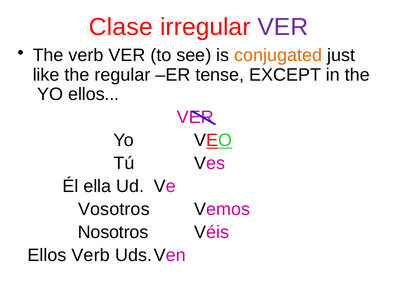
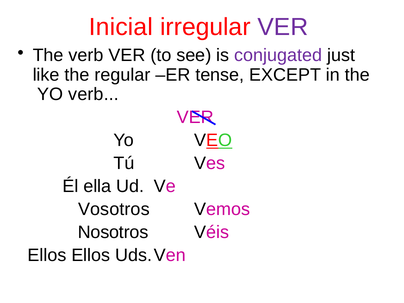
Clase: Clase -> Inicial (121, 27)
conjugated colour: orange -> purple (278, 55)
YO ellos: ellos -> verb (94, 94)
Ellos Verb: Verb -> Ellos (91, 255)
